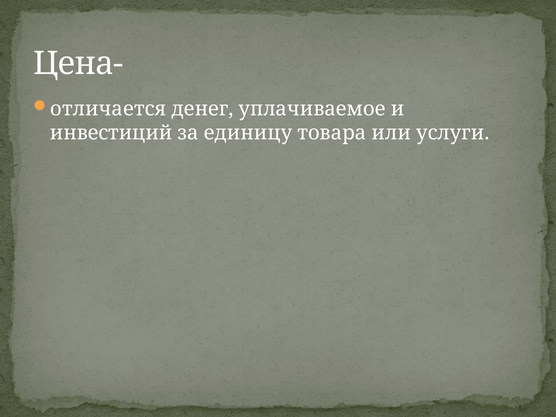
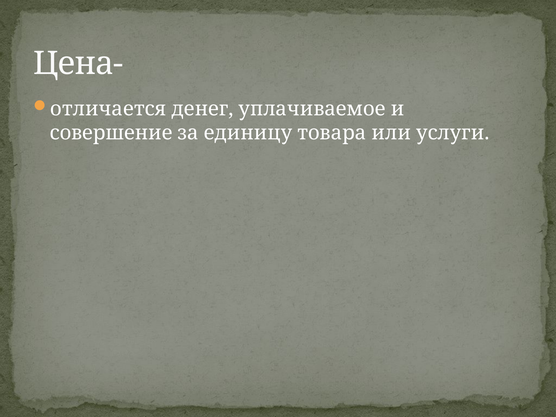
инвестиций: инвестиций -> совершение (111, 133)
